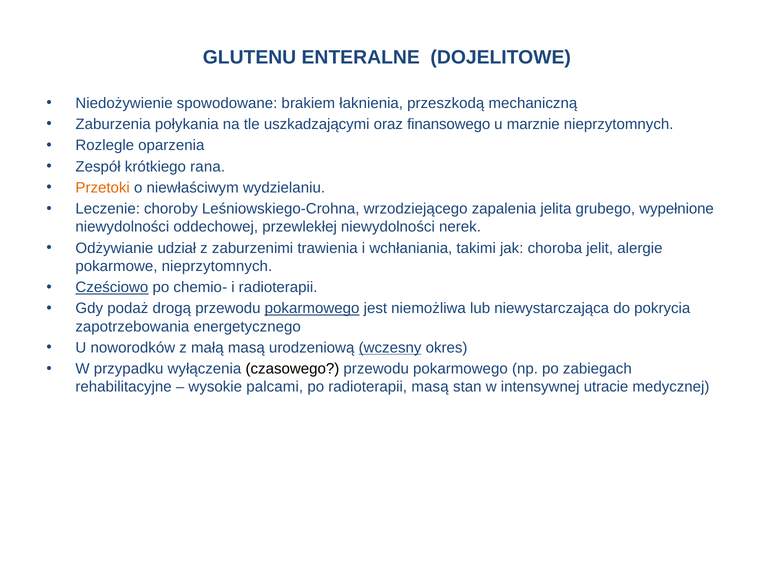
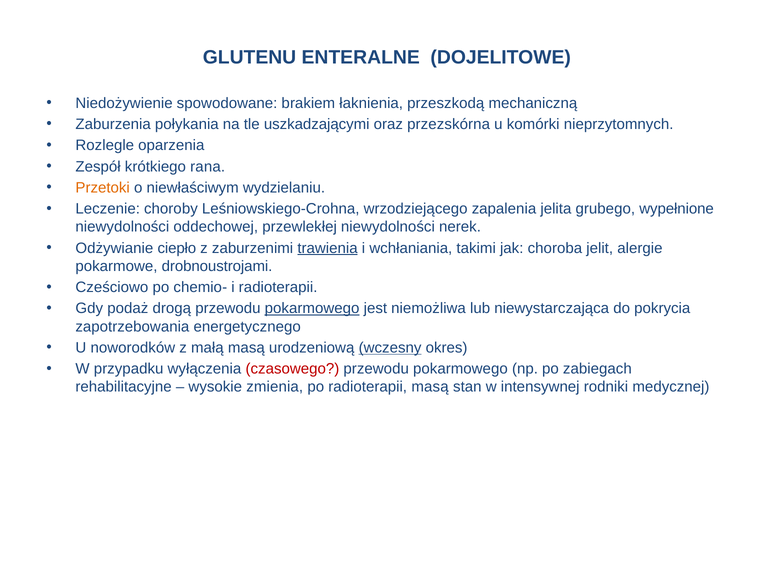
finansowego: finansowego -> przezskórna (449, 124)
marznie: marznie -> komórki (533, 124)
udział: udział -> ciepło (177, 248)
trawienia underline: none -> present (328, 248)
pokarmowe nieprzytomnych: nieprzytomnych -> drobnoustrojami (217, 266)
Cześciowo underline: present -> none (112, 287)
czasowego colour: black -> red (292, 369)
palcami: palcami -> zmienia (275, 387)
utracie: utracie -> rodniki (606, 387)
